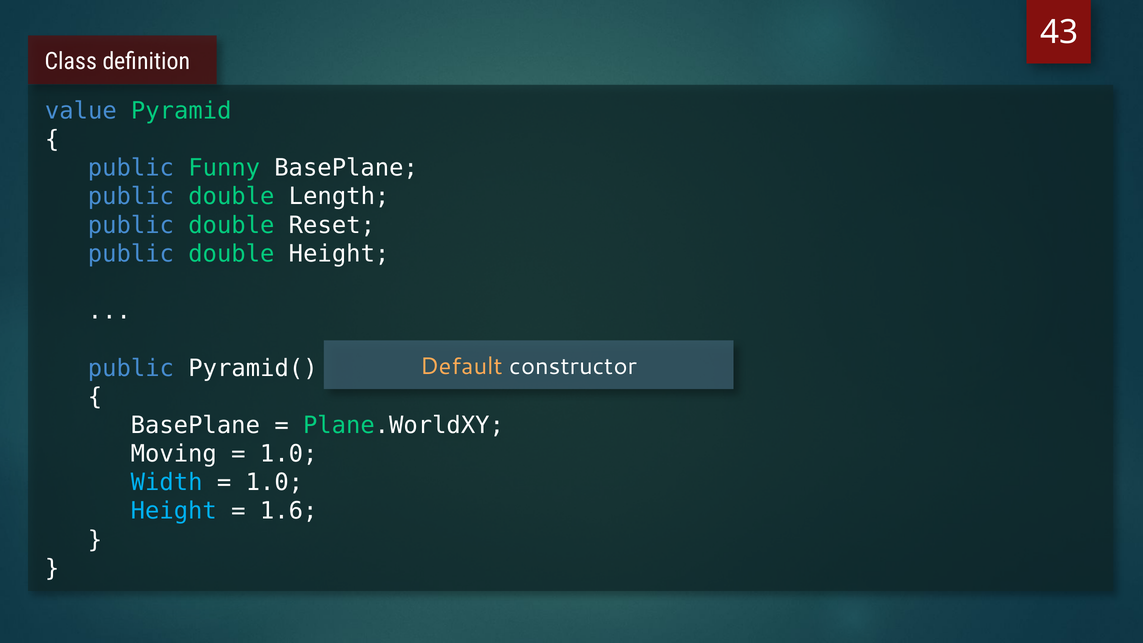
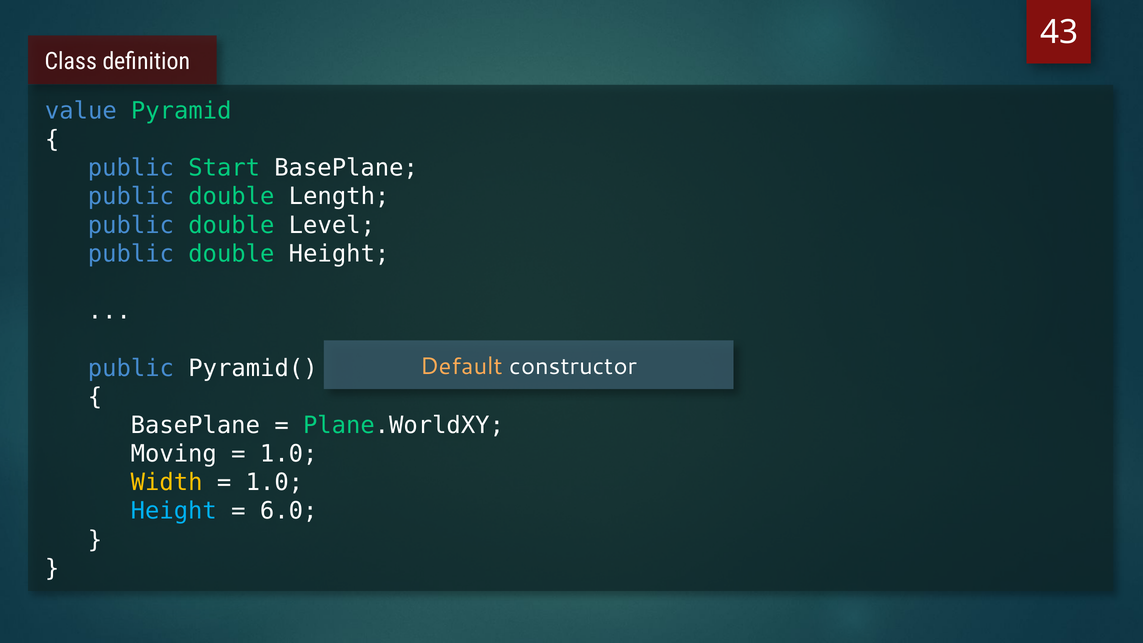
Funny: Funny -> Start (224, 168)
Reset: Reset -> Level (332, 225)
Width colour: light blue -> yellow (167, 482)
1.6: 1.6 -> 6.0 (289, 511)
